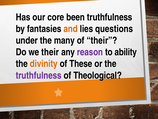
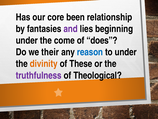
been truthfulness: truthfulness -> relationship (110, 17)
and colour: orange -> purple (71, 29)
questions: questions -> beginning (114, 29)
many: many -> come (64, 40)
of their: their -> does (102, 40)
reason colour: purple -> blue (90, 52)
to ability: ability -> under (126, 52)
